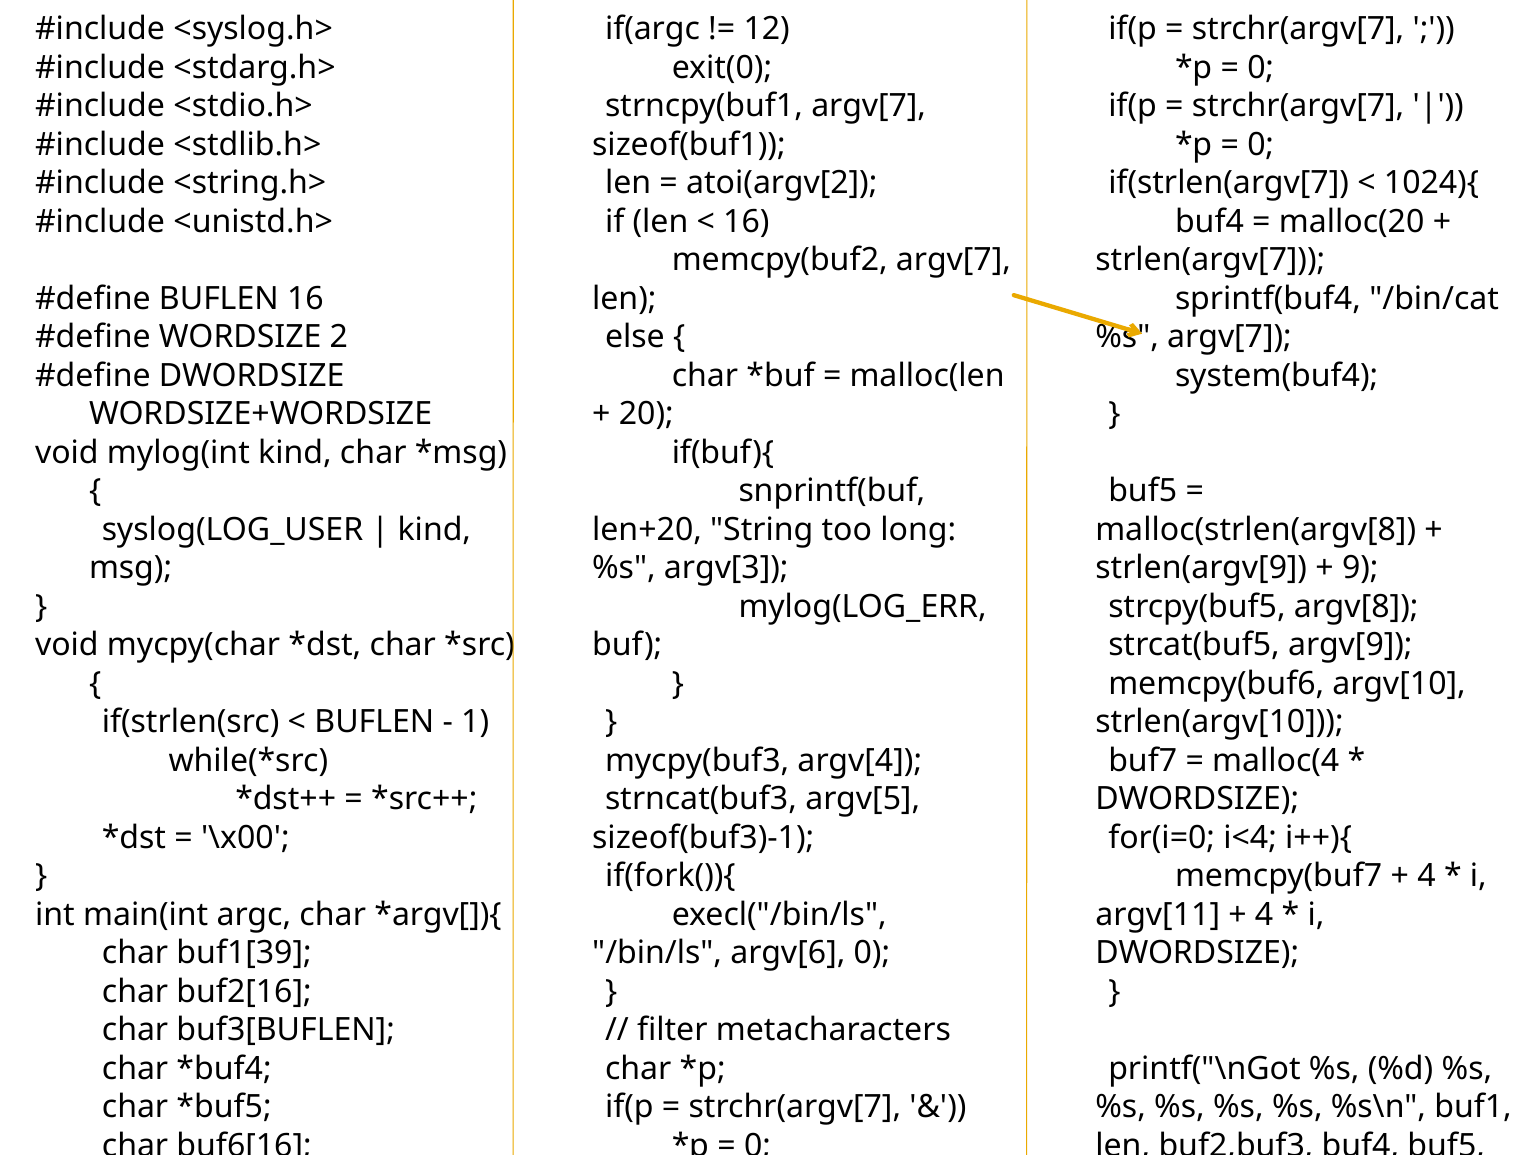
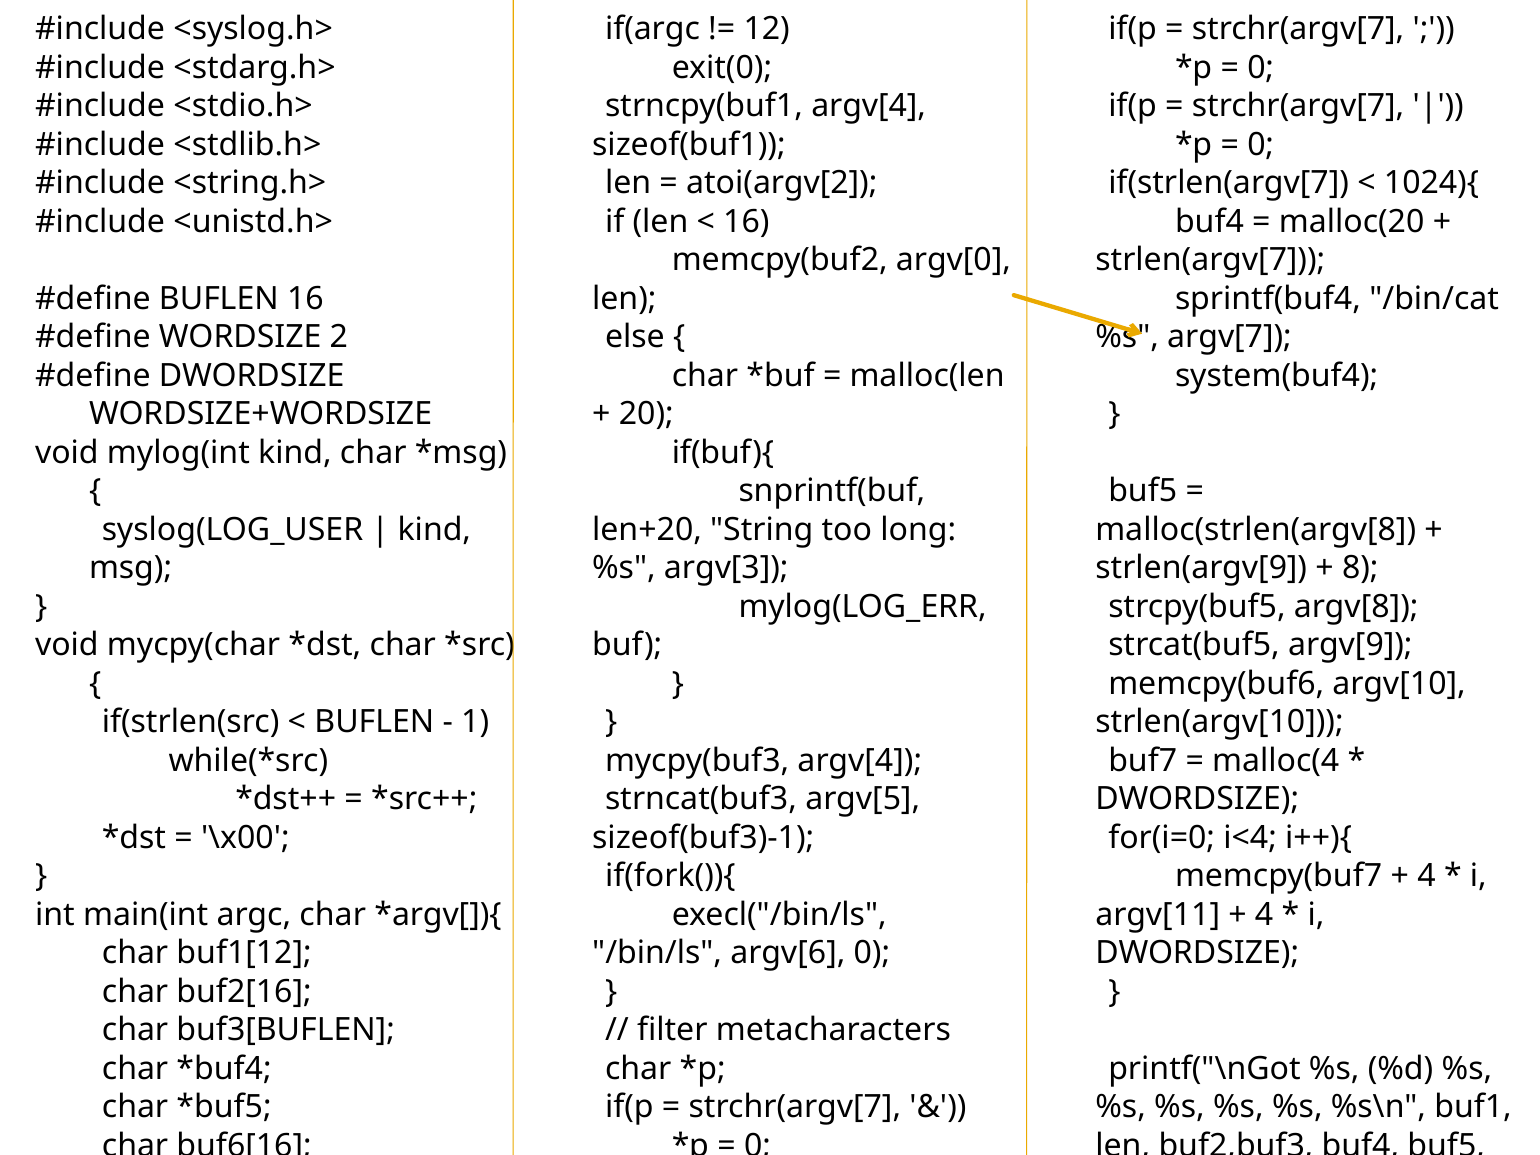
strncpy(buf1 argv[7: argv[7 -> argv[4 (869, 106)
memcpy(buf2 argv[7: argv[7 -> argv[0 (953, 260)
9: 9 -> 8 (1360, 568)
buf1[39: buf1[39 -> buf1[12 (244, 953)
